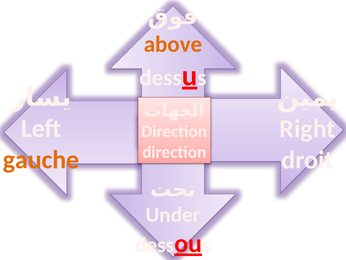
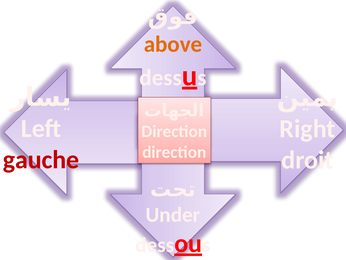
gauche colour: orange -> red (41, 159)
